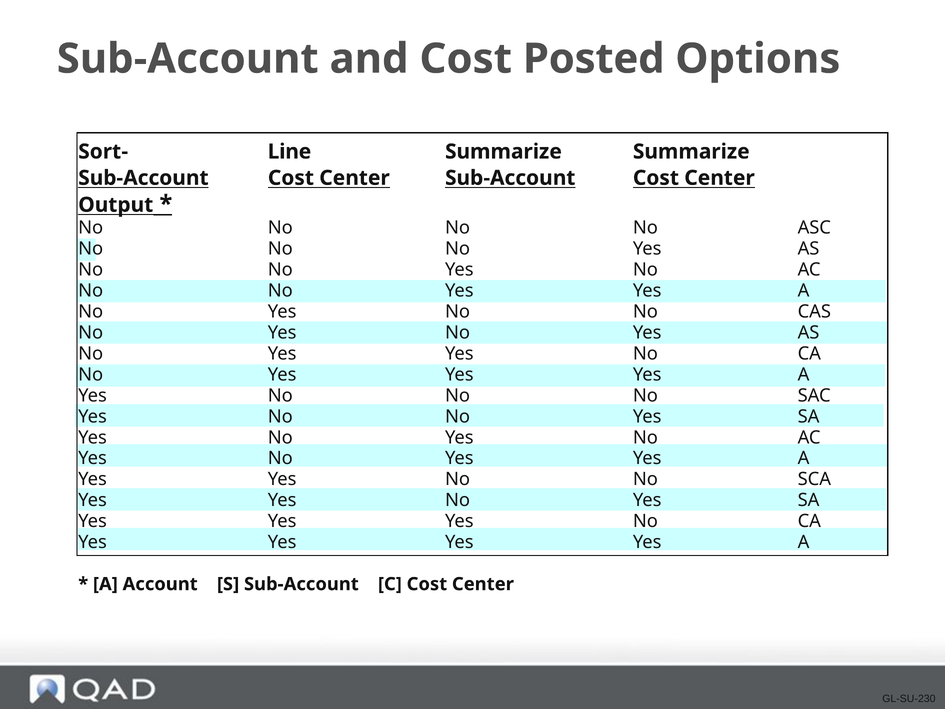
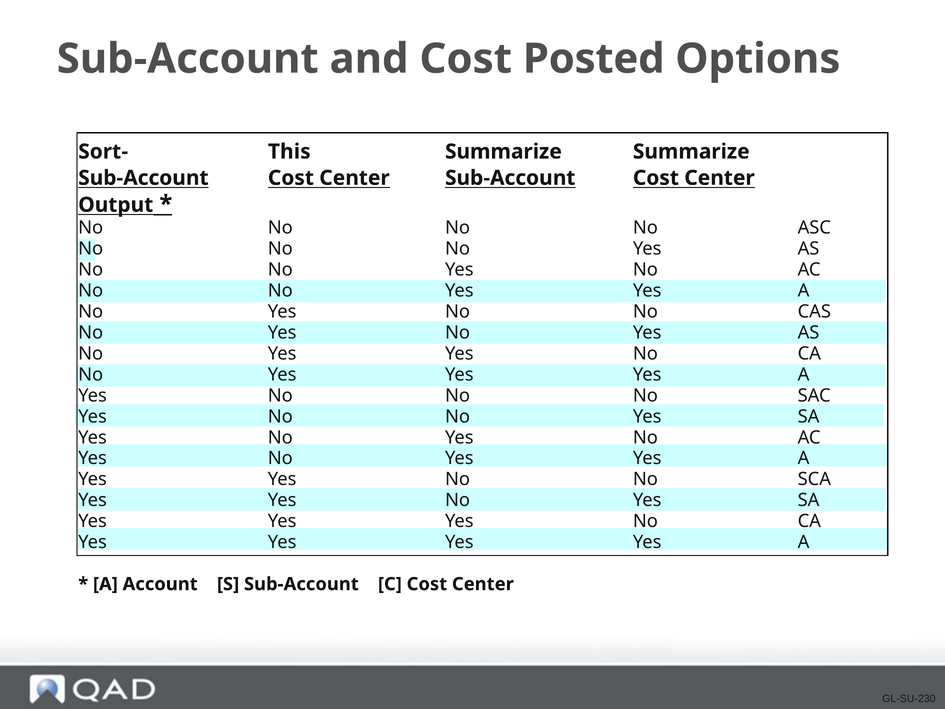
Line: Line -> This (289, 152)
